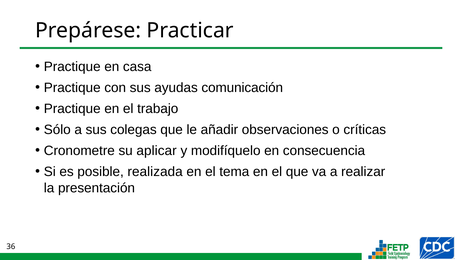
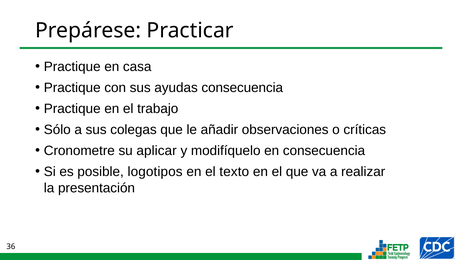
ayudas comunicación: comunicación -> consecuencia (242, 88)
realizada: realizada -> logotipos (155, 172)
tema: tema -> texto (234, 172)
